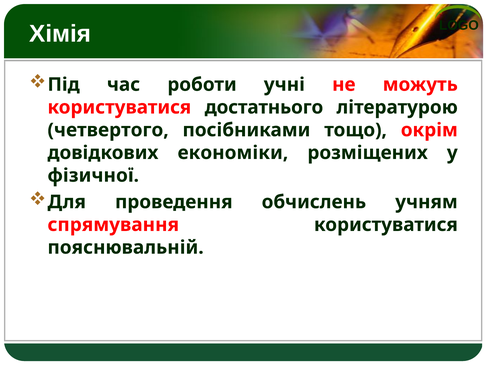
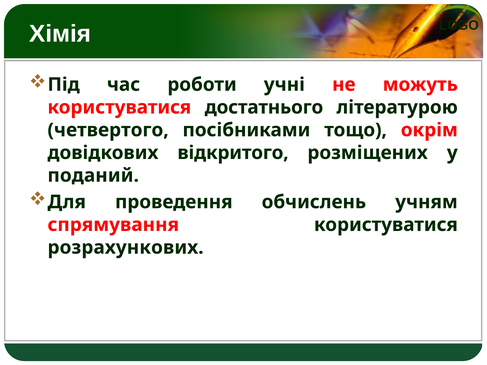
економіки: економіки -> відкритого (233, 153)
фізичної: фізичної -> поданий (93, 176)
пояснювальній: пояснювальній -> розрахункових (126, 248)
